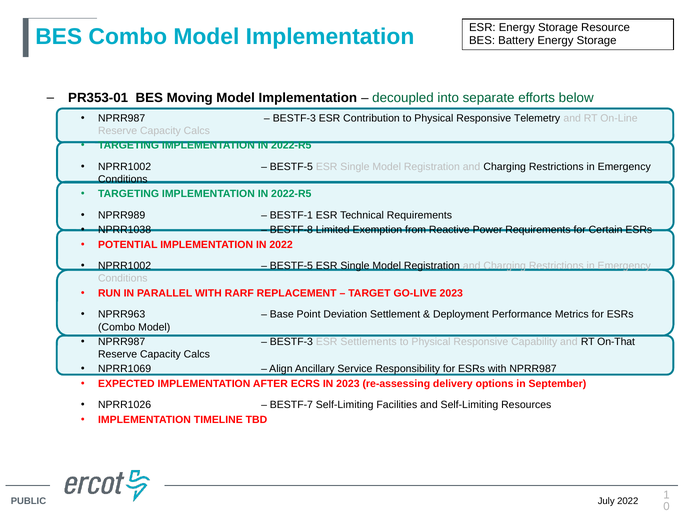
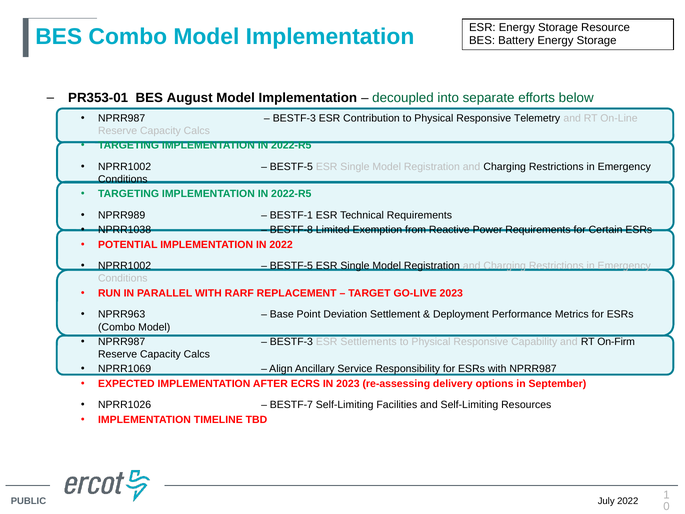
Moving: Moving -> August (190, 98)
On-That: On-That -> On-Firm (616, 342)
